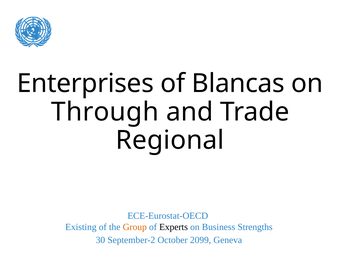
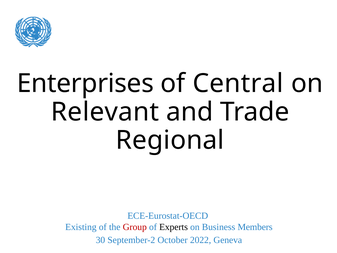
Blancas: Blancas -> Central (238, 83)
Through: Through -> Relevant (105, 112)
Group colour: orange -> red (135, 227)
Strengths: Strengths -> Members (255, 227)
2099: 2099 -> 2022 (201, 240)
